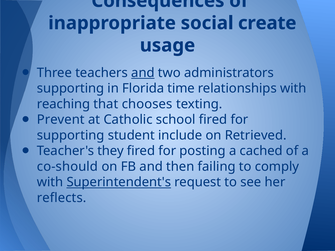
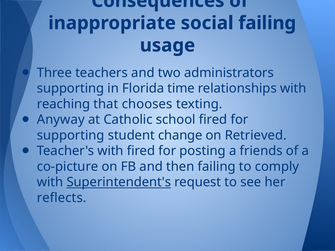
social create: create -> failing (267, 23)
and underline: present -> none (143, 73)
Prevent: Prevent -> Anyway (61, 120)
include: include -> change (180, 135)
Teacher's they: they -> with (110, 151)
cached: cached -> friends (261, 151)
co-should: co-should -> co-picture (68, 167)
